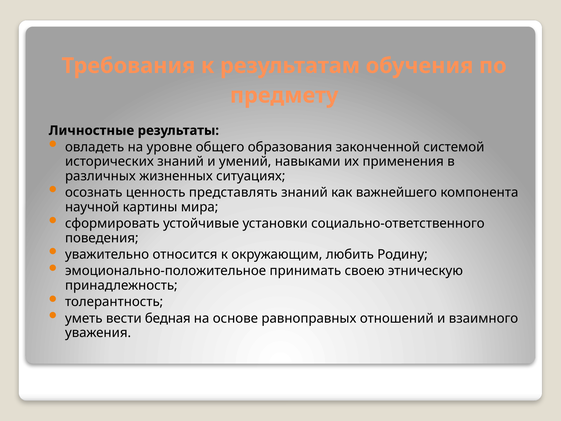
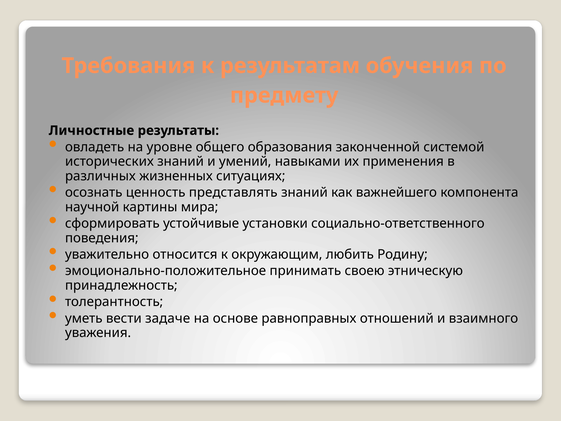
бедная: бедная -> задаче (168, 318)
